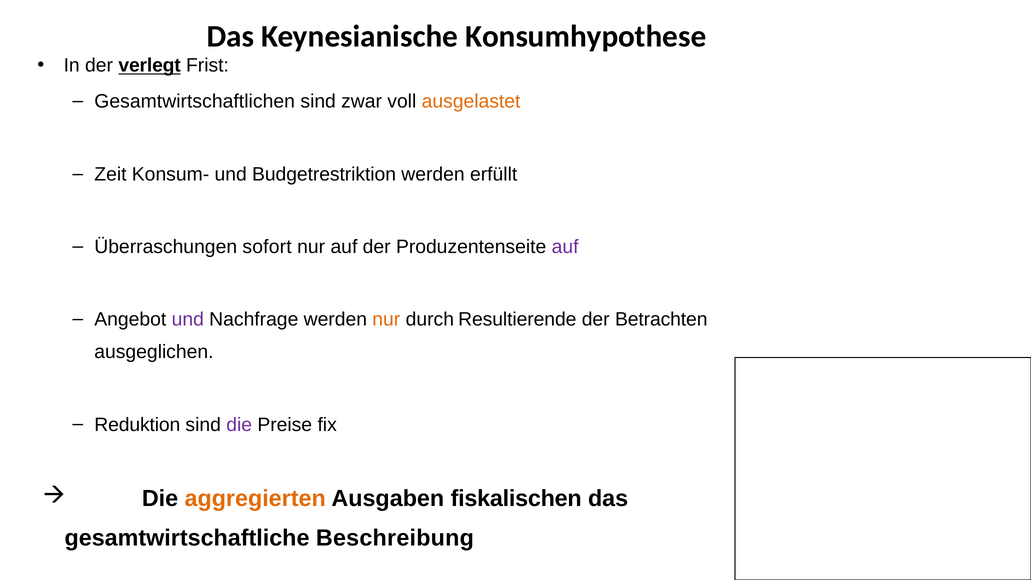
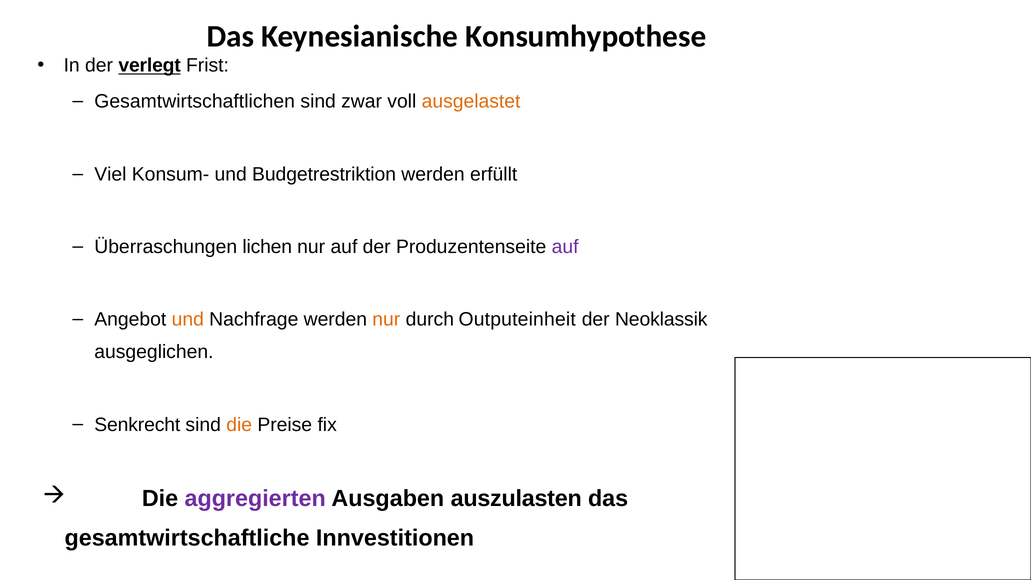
Zeit: Zeit -> Viel (110, 174)
sofort: sofort -> lichen (267, 247)
und colour: purple -> orange (188, 320)
Resultierende: Resultierende -> Outputeinheit (517, 320)
Betrachten: Betrachten -> Neoklassik (661, 320)
Reduktion: Reduktion -> Senkrecht (137, 425)
die colour: purple -> orange (239, 425)
aggregierten colour: orange -> purple (255, 499)
fiskalischen: fiskalischen -> auszulasten (516, 499)
Beschreibung: Beschreibung -> Innvestitionen (395, 538)
